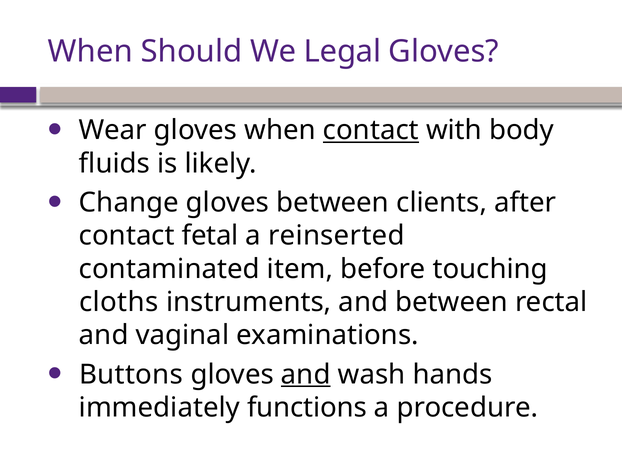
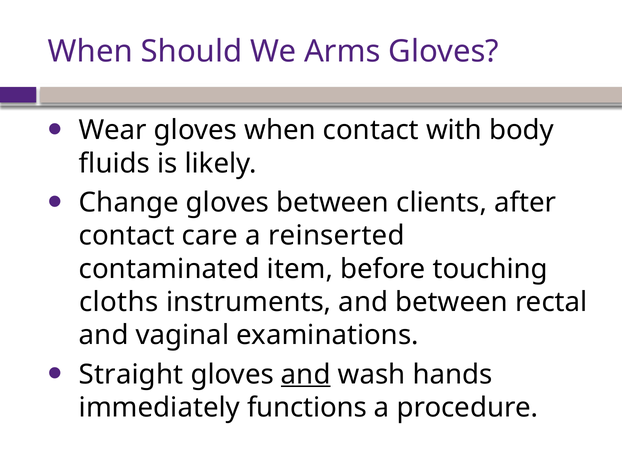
Legal: Legal -> Arms (342, 51)
contact underline: present -> none (371, 130)
fetal: fetal -> care (210, 236)
Buttons: Buttons -> Straight (131, 375)
